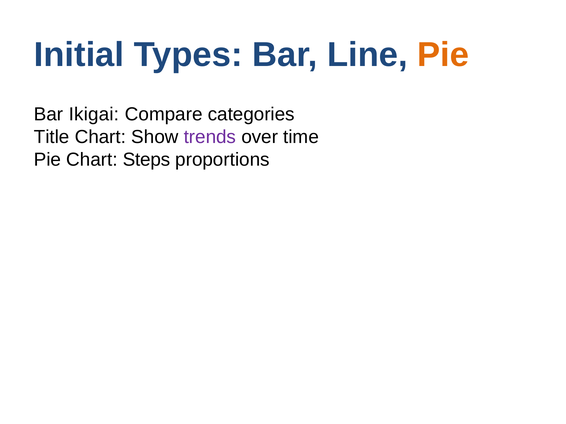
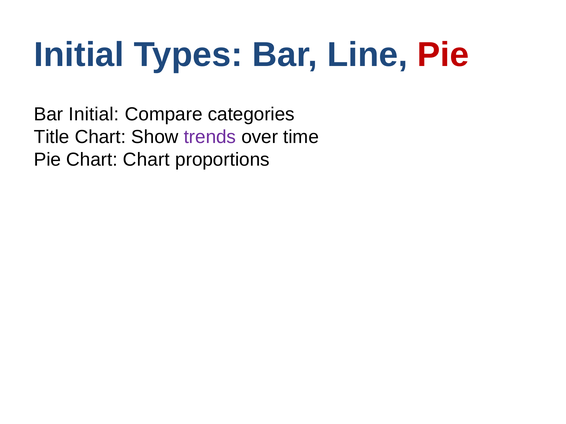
Pie colour: orange -> red (443, 55)
Bar Ikigai: Ikigai -> Initial (94, 114)
Chart Steps: Steps -> Chart (146, 160)
